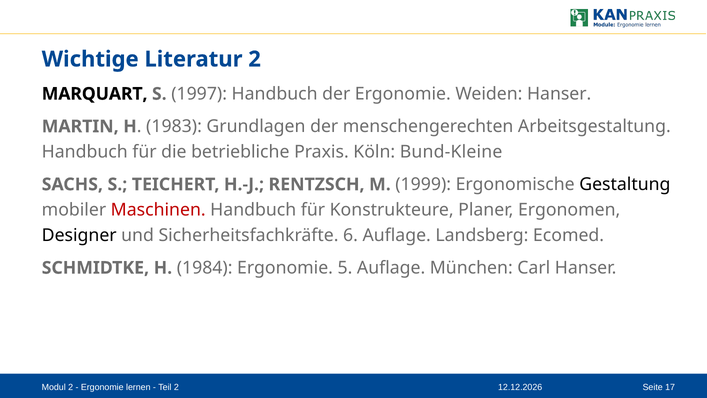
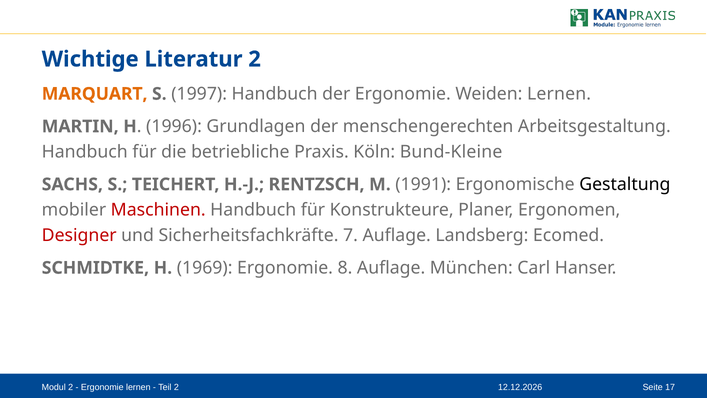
MARQUART colour: black -> orange (95, 94)
Weiden Hanser: Hanser -> Lernen (559, 94)
1983: 1983 -> 1996 (174, 126)
1999: 1999 -> 1991 (423, 184)
Designer colour: black -> red (79, 235)
6: 6 -> 7 (351, 235)
1984: 1984 -> 1969 (205, 268)
5: 5 -> 8 (345, 268)
